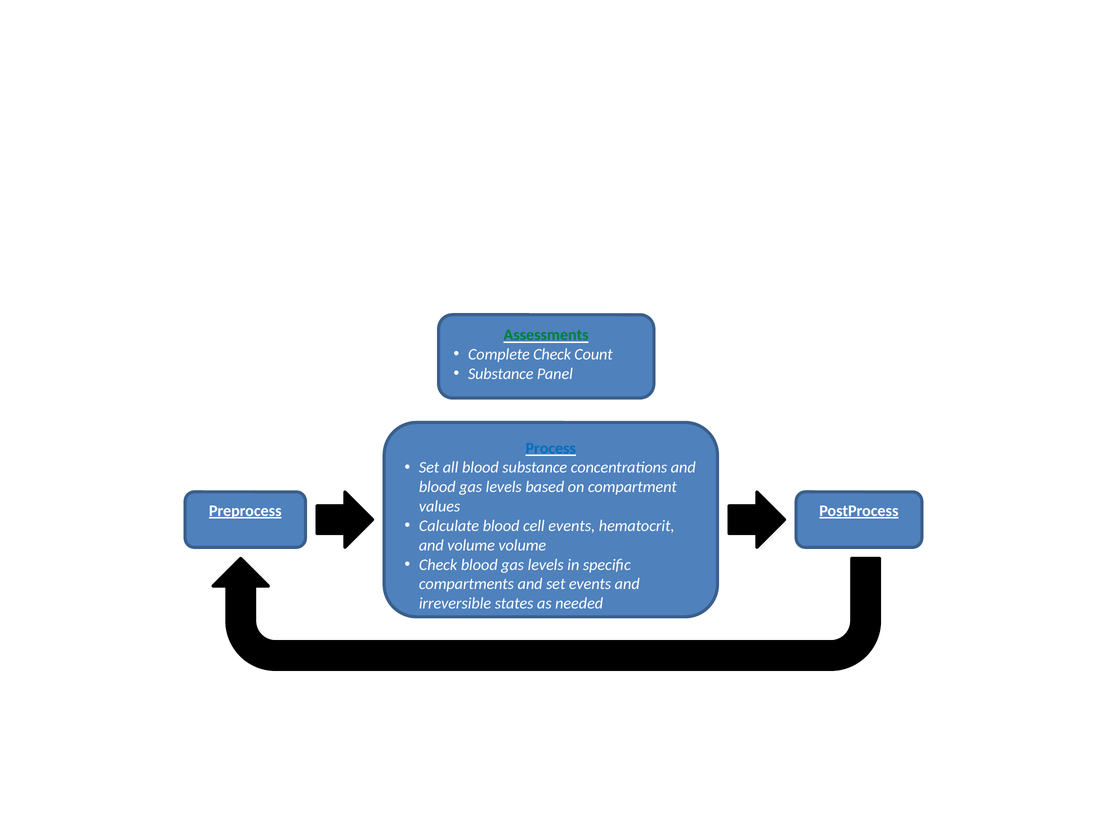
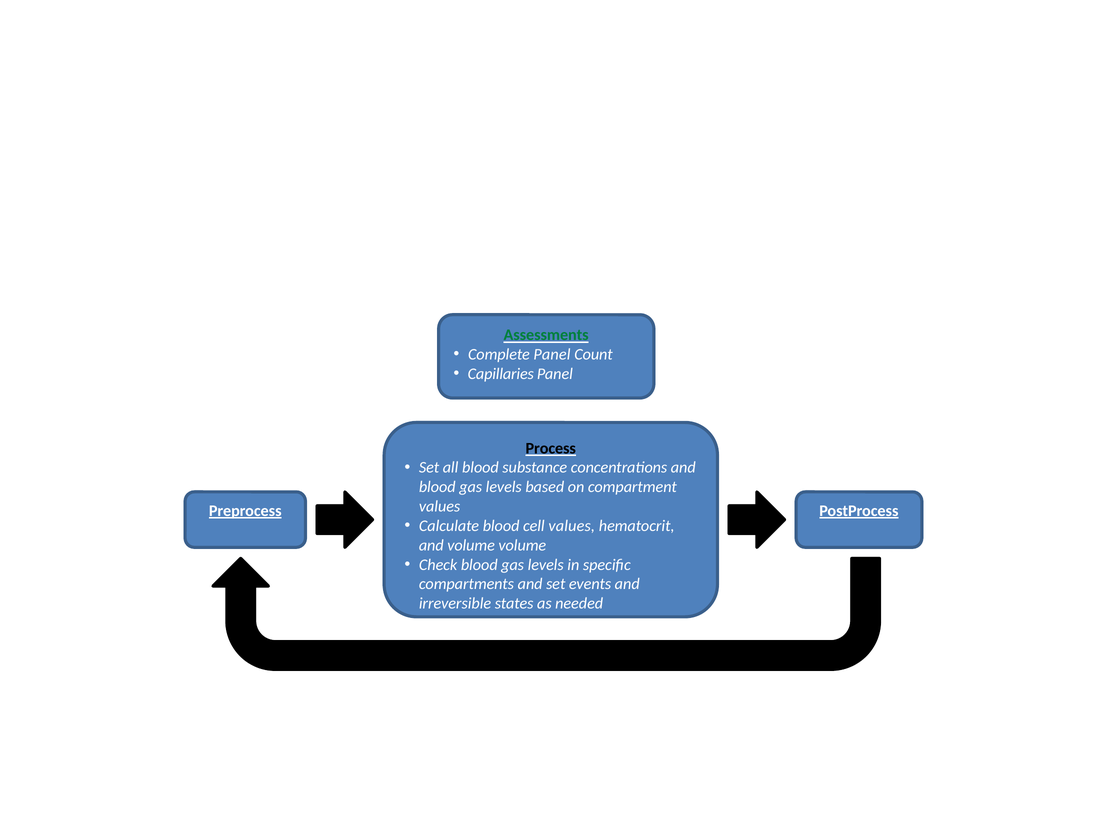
Complete Check: Check -> Panel (552, 355)
Substance: Substance -> Capillaries (501, 374)
Process colour: blue -> black (551, 448)
cell events: events -> values (572, 526)
